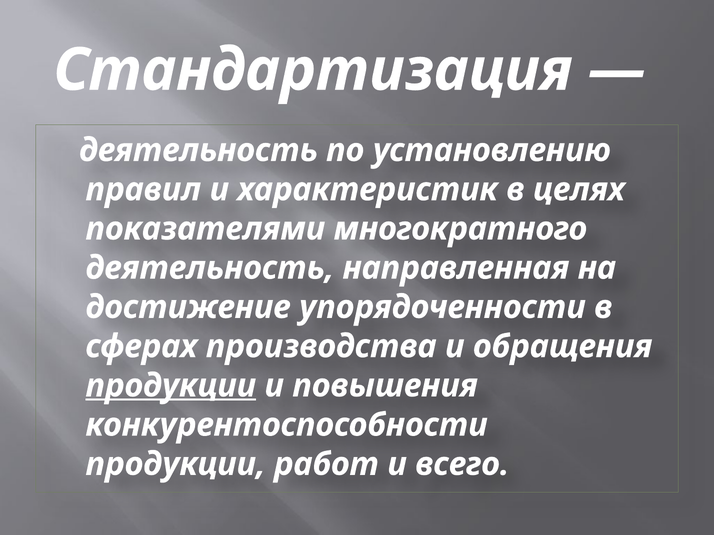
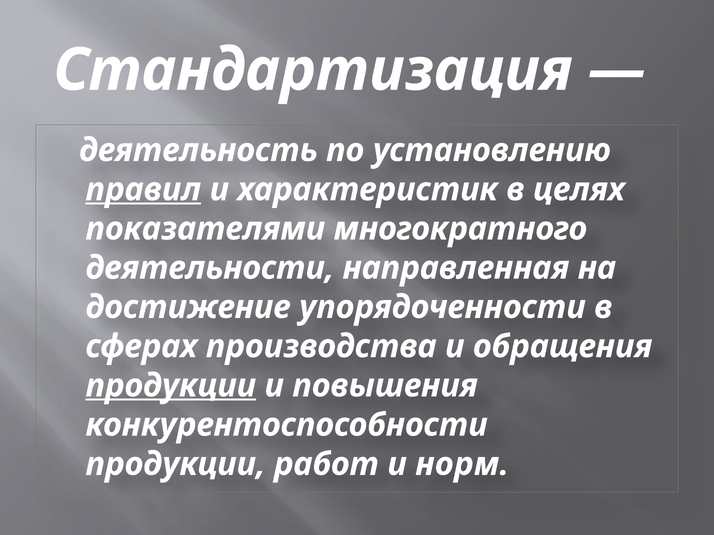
правил underline: none -> present (143, 190)
деятельность: деятельность -> деятельности (210, 268)
всего: всего -> норм (462, 465)
